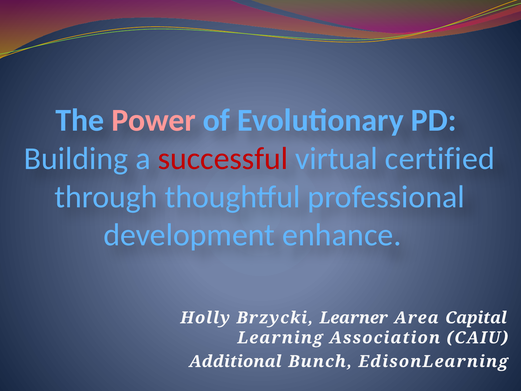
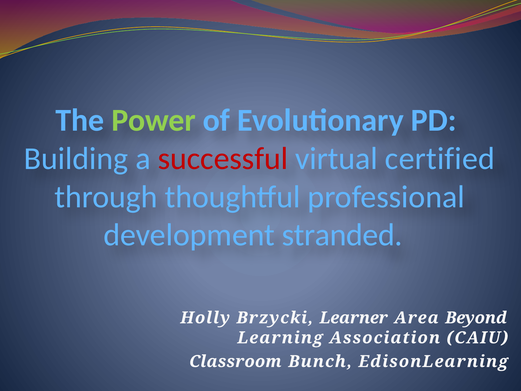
Power colour: pink -> light green (154, 120)
enhance: enhance -> stranded (342, 235)
Capital: Capital -> Beyond (476, 318)
Additional: Additional -> Classroom (235, 361)
